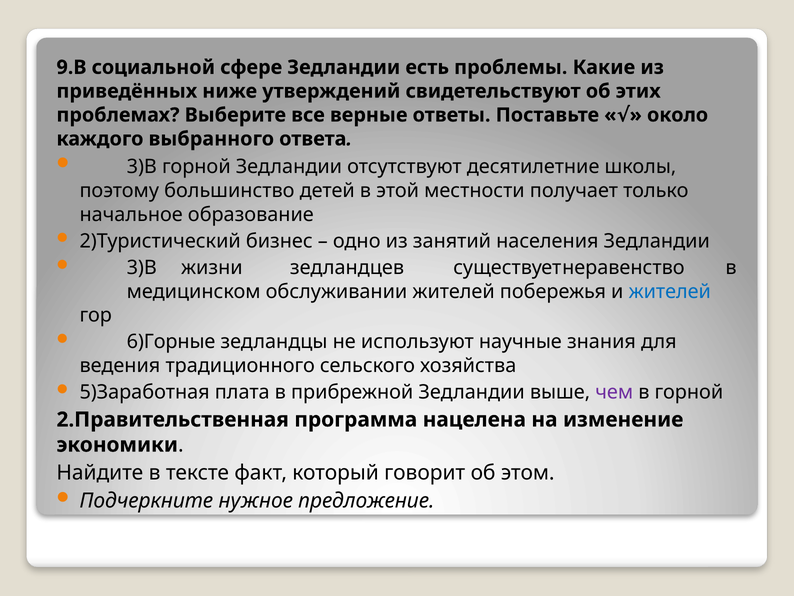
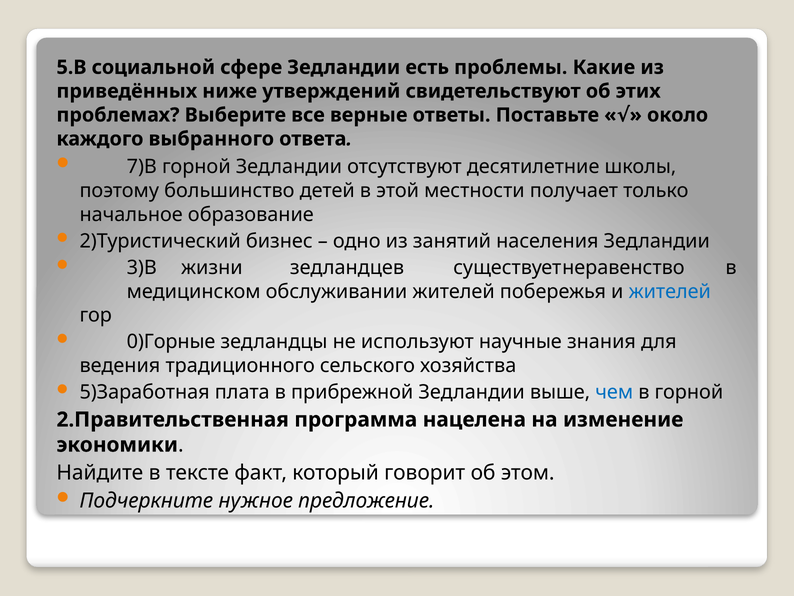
9.В: 9.В -> 5.В (71, 67)
3)В: 3)В -> 7)В (142, 166)
6)Горные: 6)Горные -> 0)Горные (171, 342)
чем colour: purple -> blue (614, 392)
